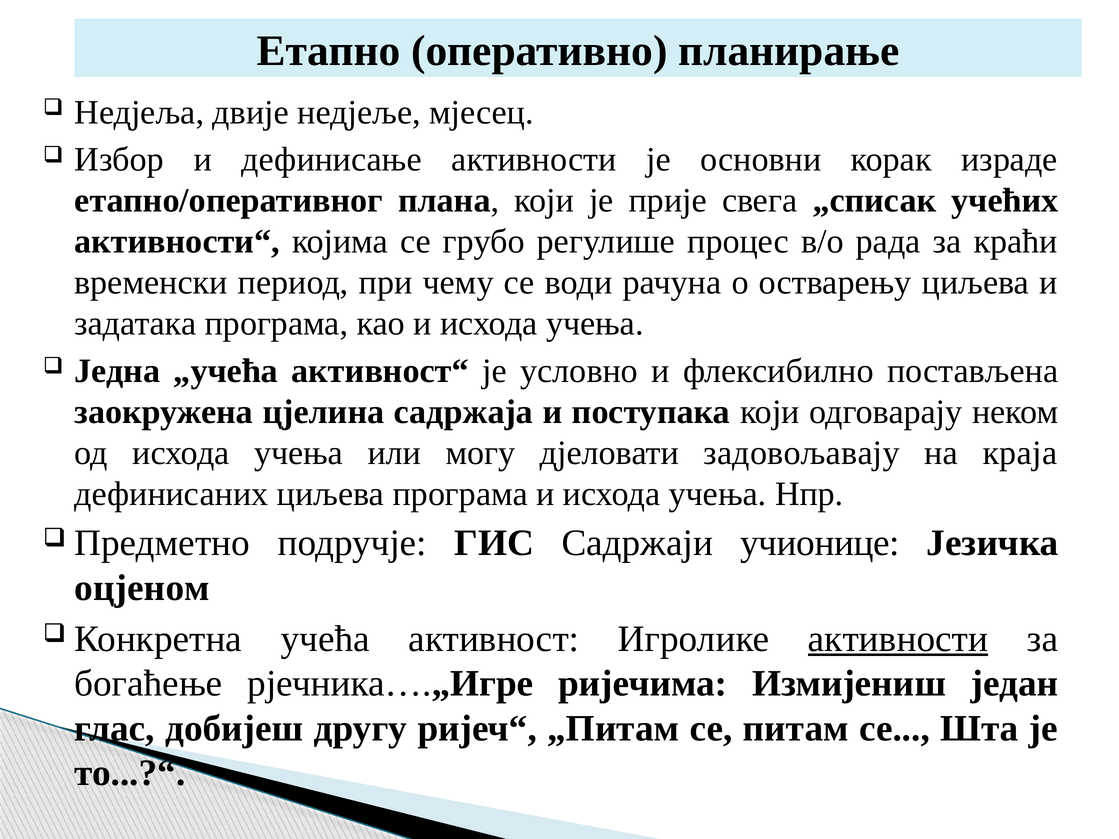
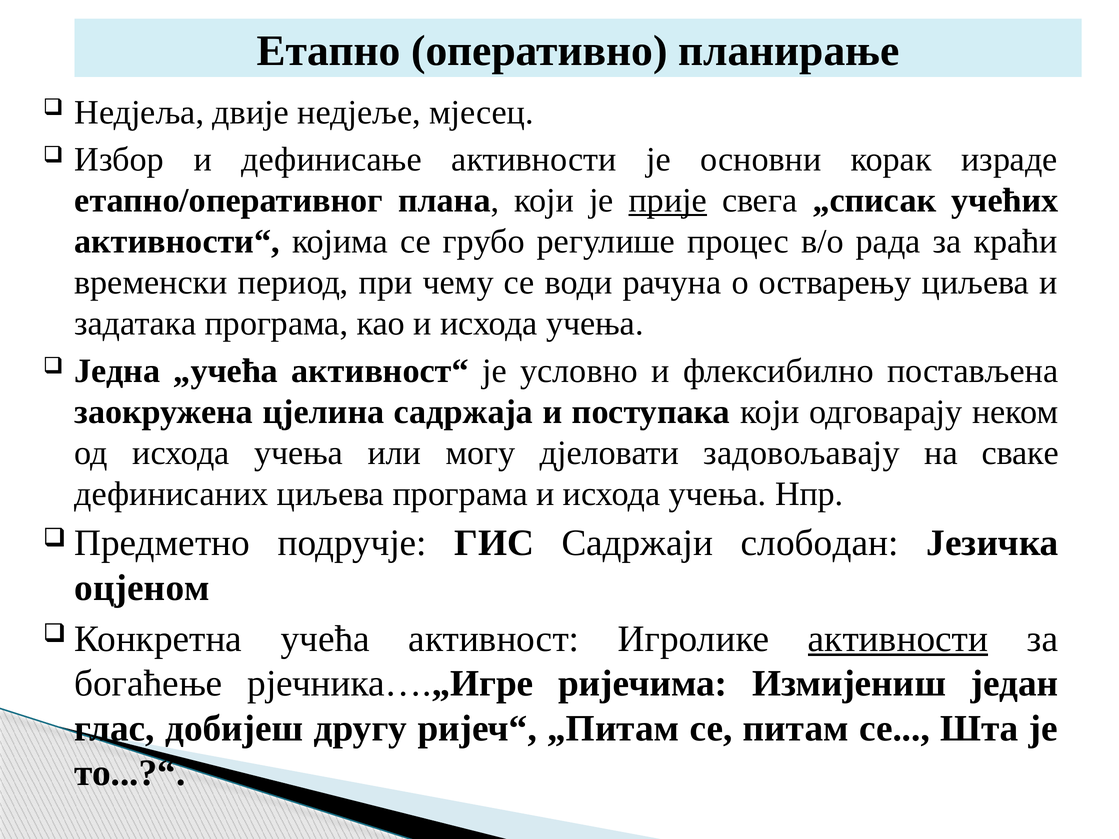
прије underline: none -> present (668, 201)
краја: краја -> сваке (1020, 453)
учионице: учионице -> слободан (820, 543)
